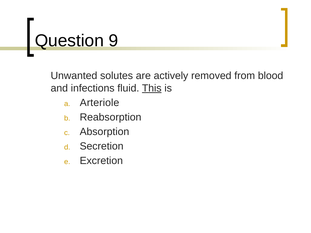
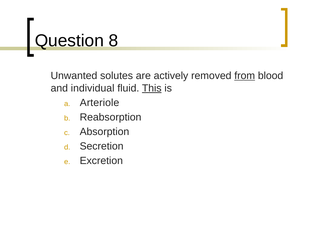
9: 9 -> 8 (113, 41)
from underline: none -> present (245, 76)
infections: infections -> individual (93, 88)
